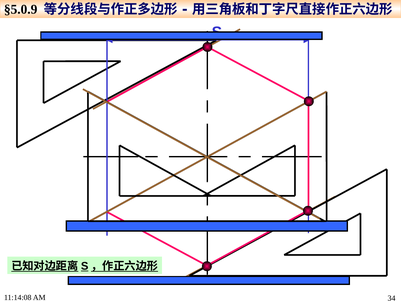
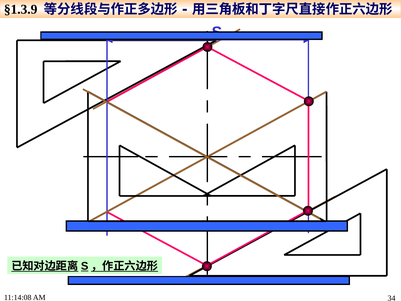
§5.0.9: §5.0.9 -> §1.3.9 (21, 9)
